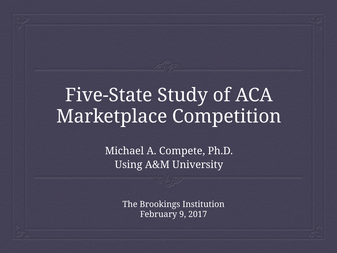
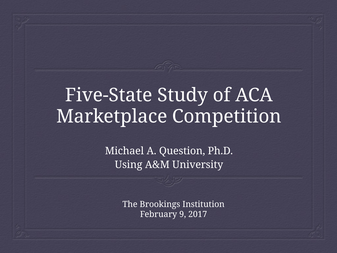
Compete: Compete -> Question (182, 151)
